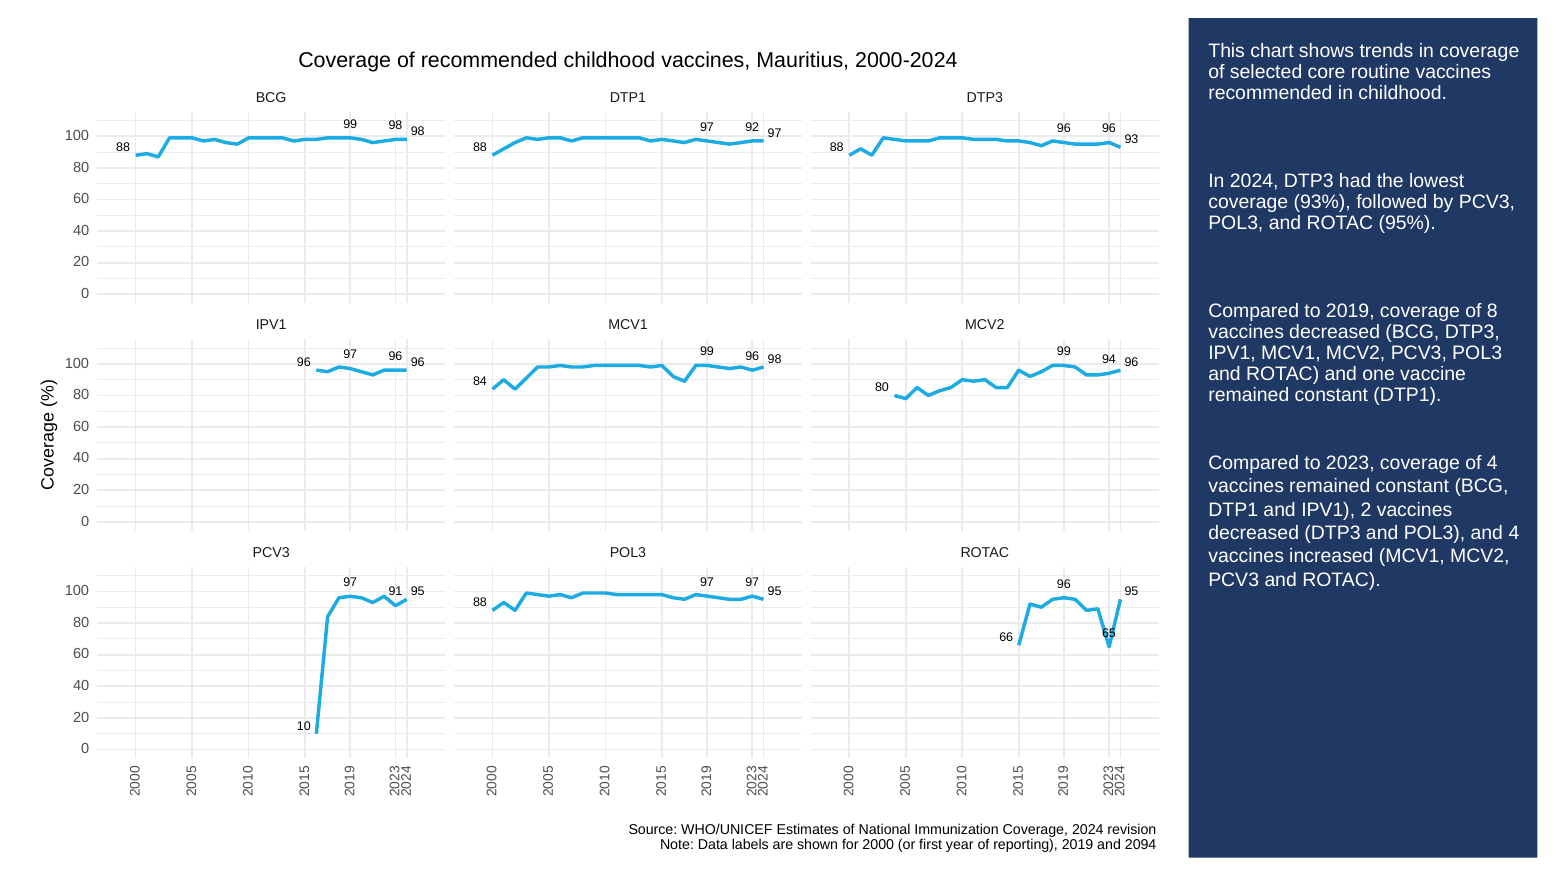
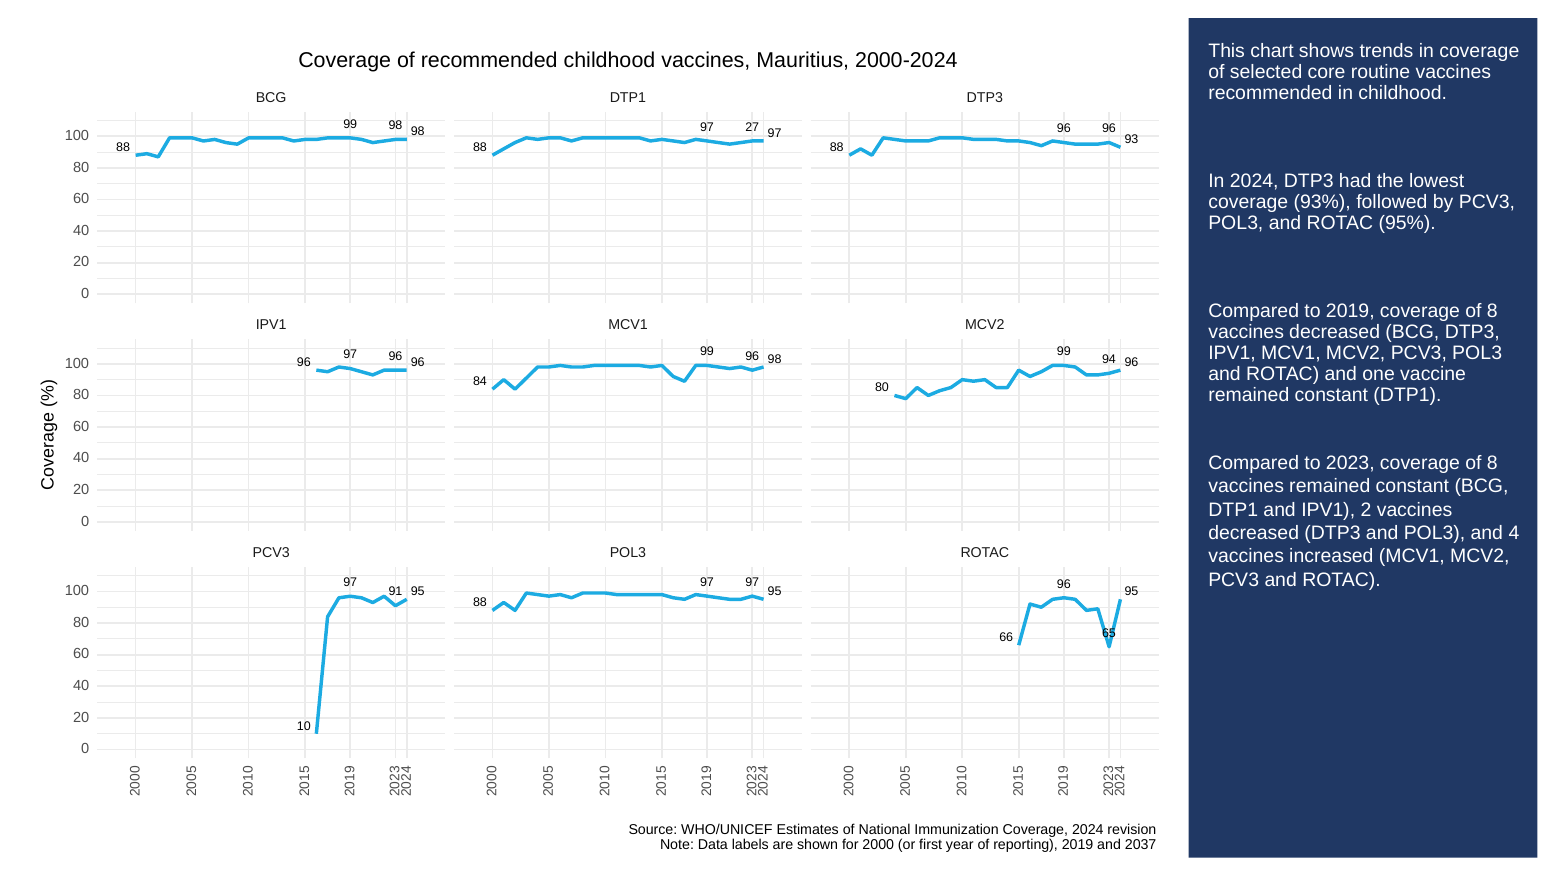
92: 92 -> 27 (752, 127)
2023 coverage of 4: 4 -> 8 (1492, 463)
2094: 2094 -> 2037 (1141, 845)
